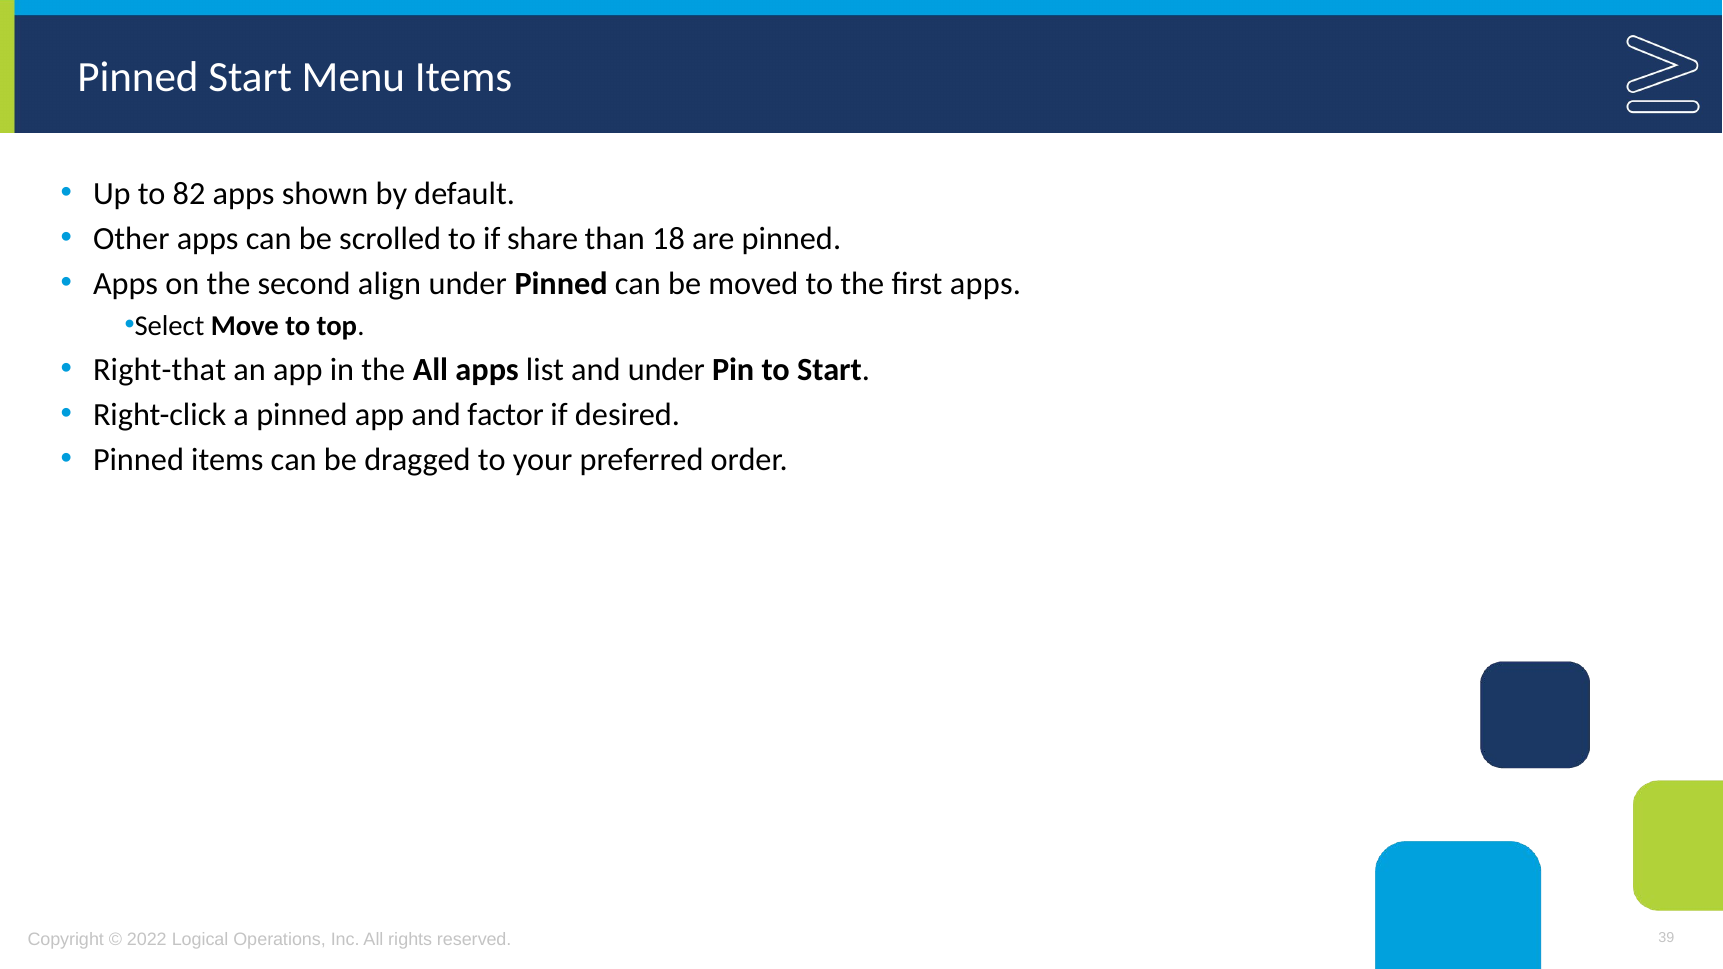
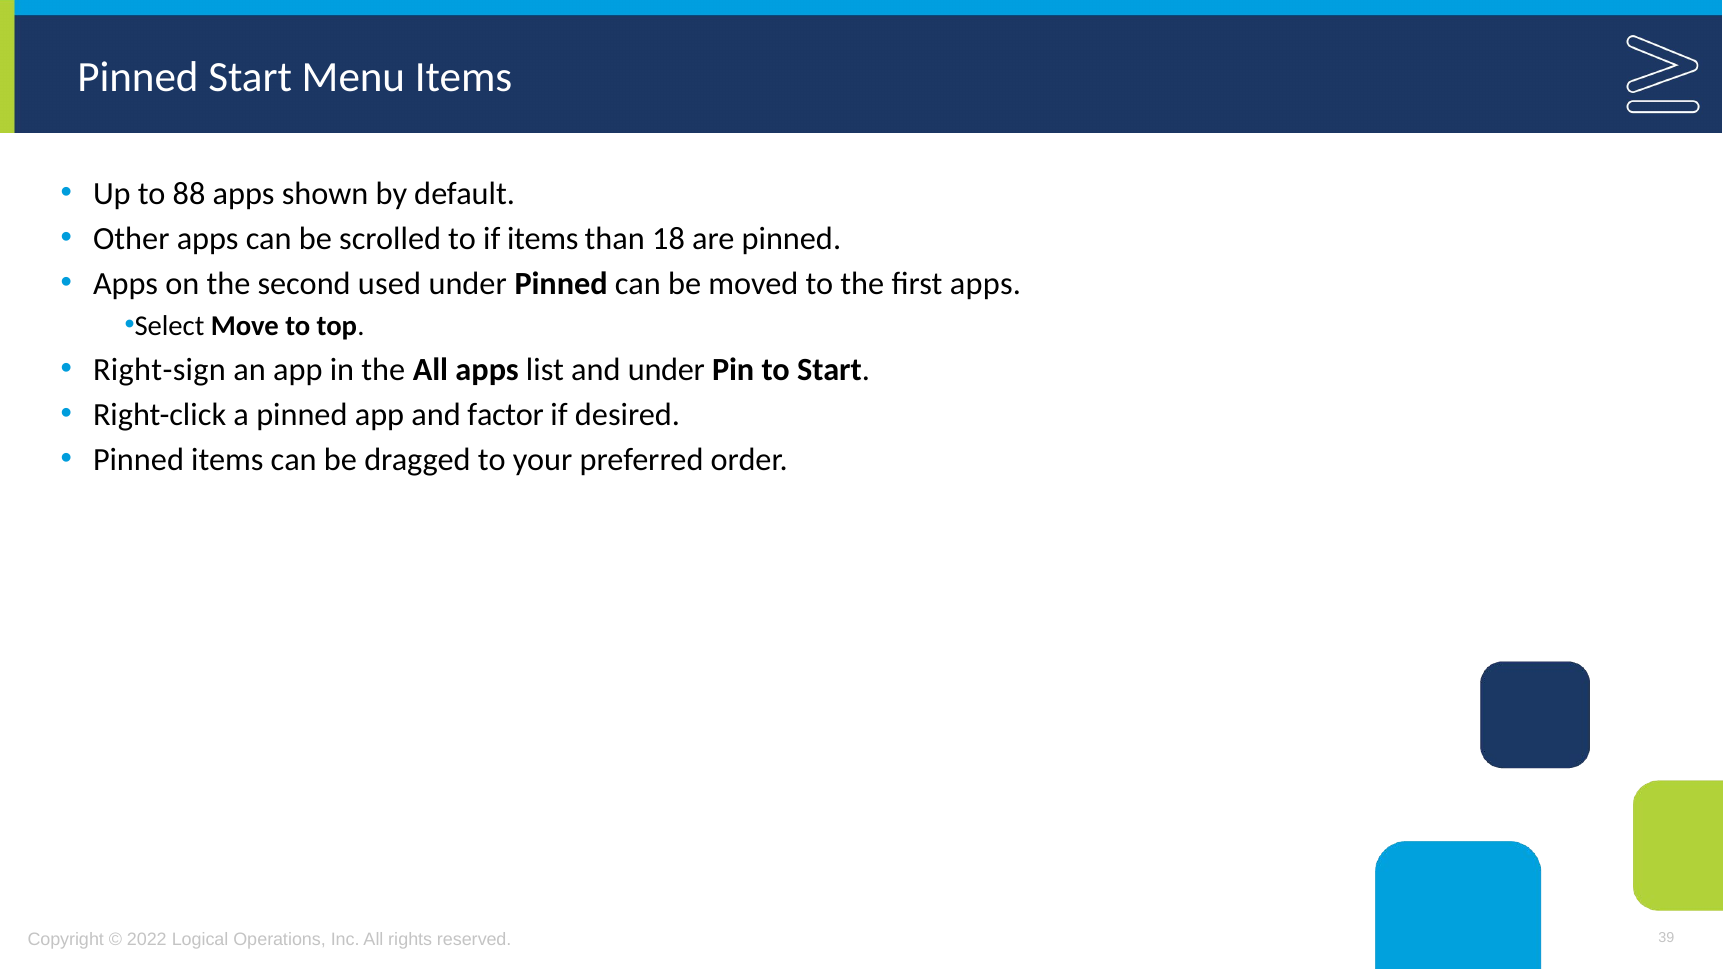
82: 82 -> 88 (189, 194)
if share: share -> items (543, 239)
align: align -> used (389, 284)
Right-that: Right-that -> Right-sign (159, 369)
